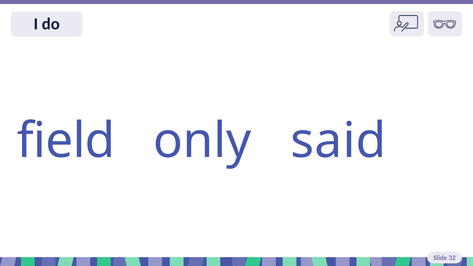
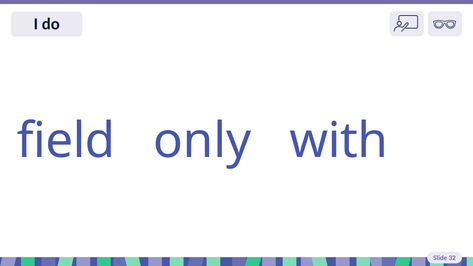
said: said -> with (339, 141)
